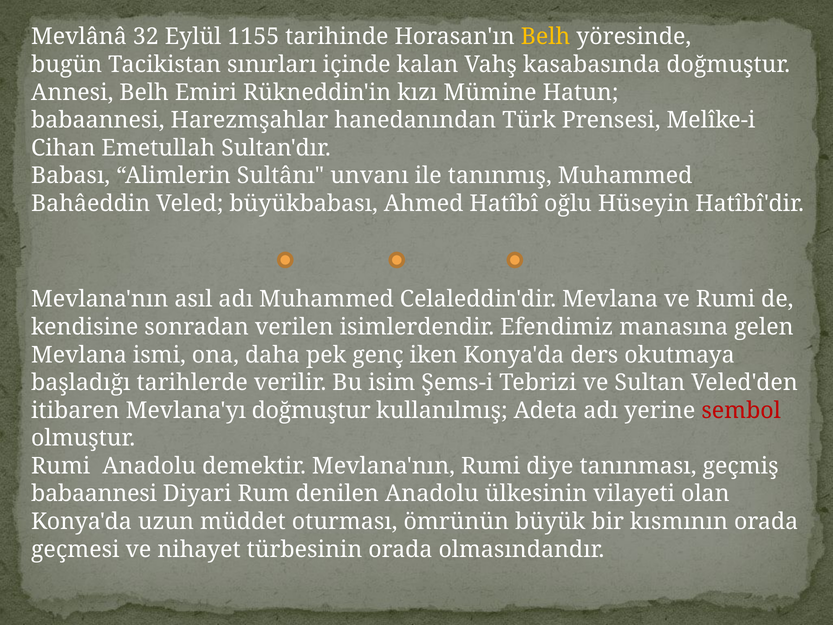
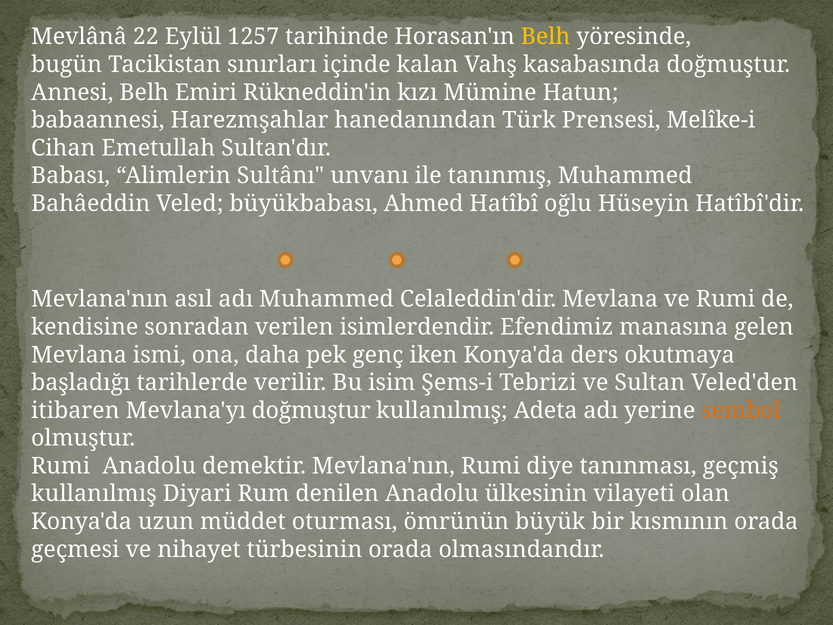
32: 32 -> 22 (146, 37)
1155: 1155 -> 1257 (253, 37)
sembol colour: red -> orange (741, 410)
babaannesi: babaannesi -> kullanılmış (94, 494)
